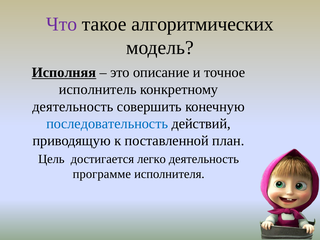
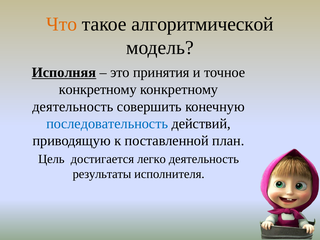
Что colour: purple -> orange (62, 24)
алгоритмических: алгоритмических -> алгоритмической (203, 24)
описание: описание -> принятия (161, 72)
исполнитель: исполнитель -> конкретному (98, 90)
программе: программе -> результаты (102, 174)
